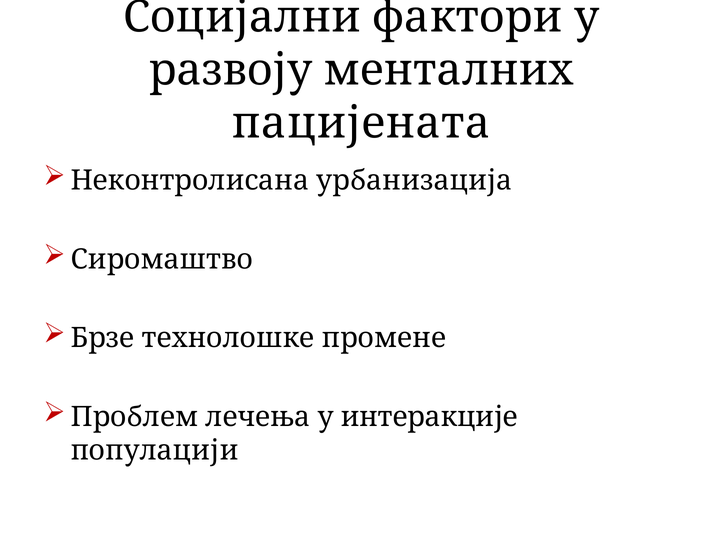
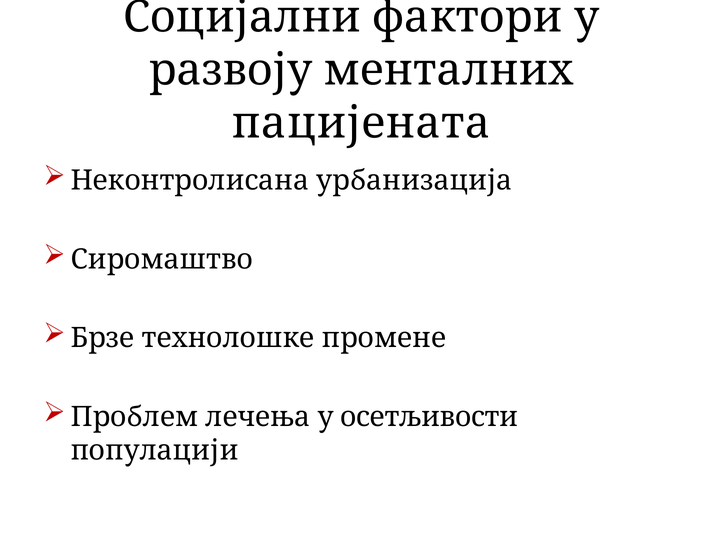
интеракције: интеракције -> осетљивости (429, 417)
